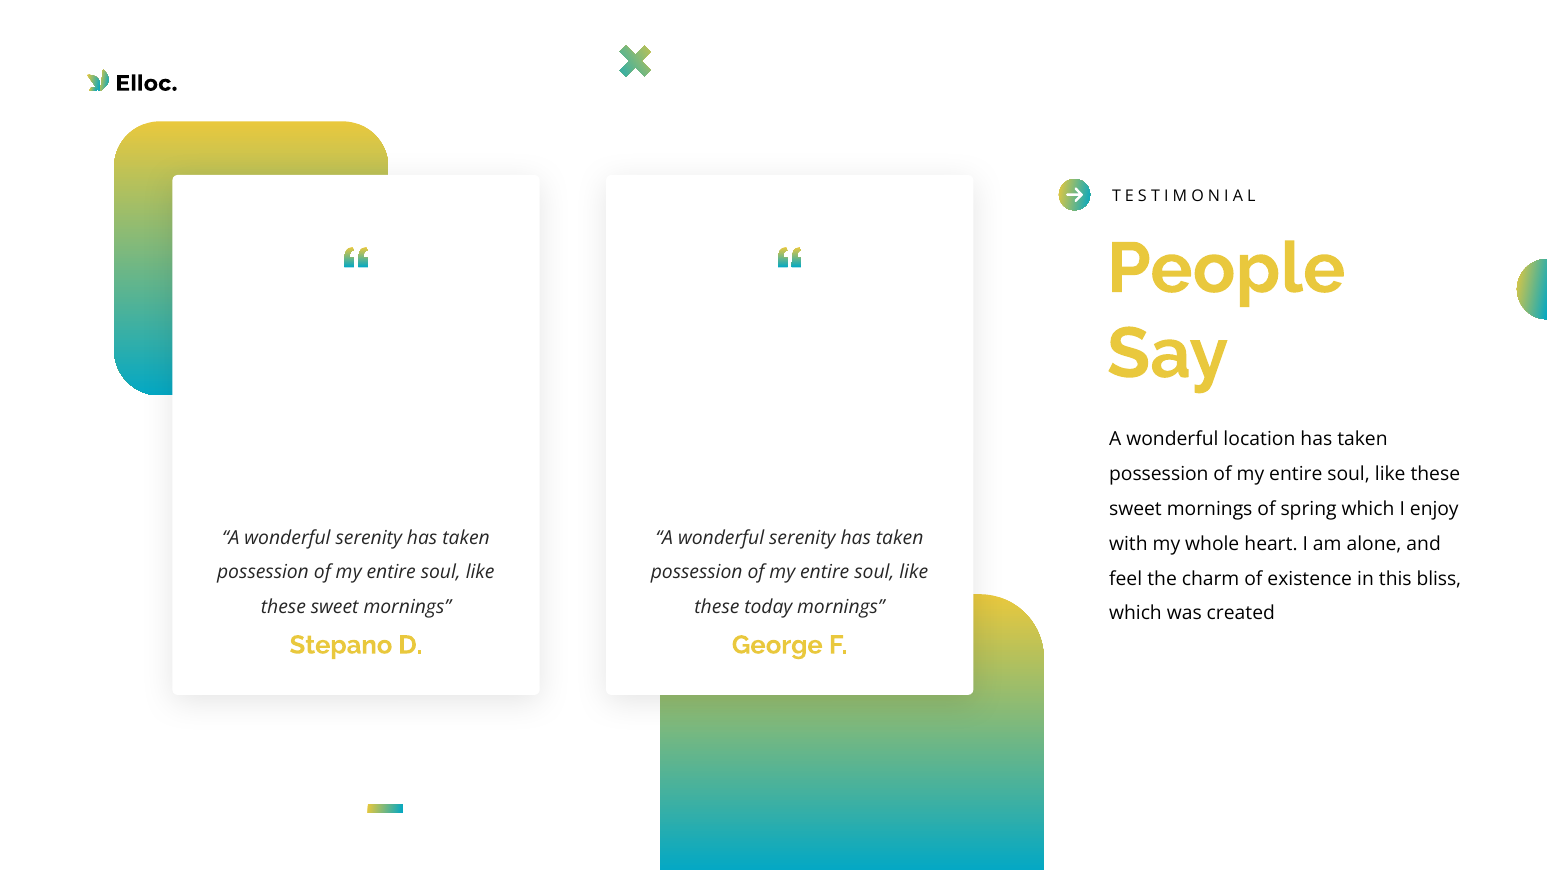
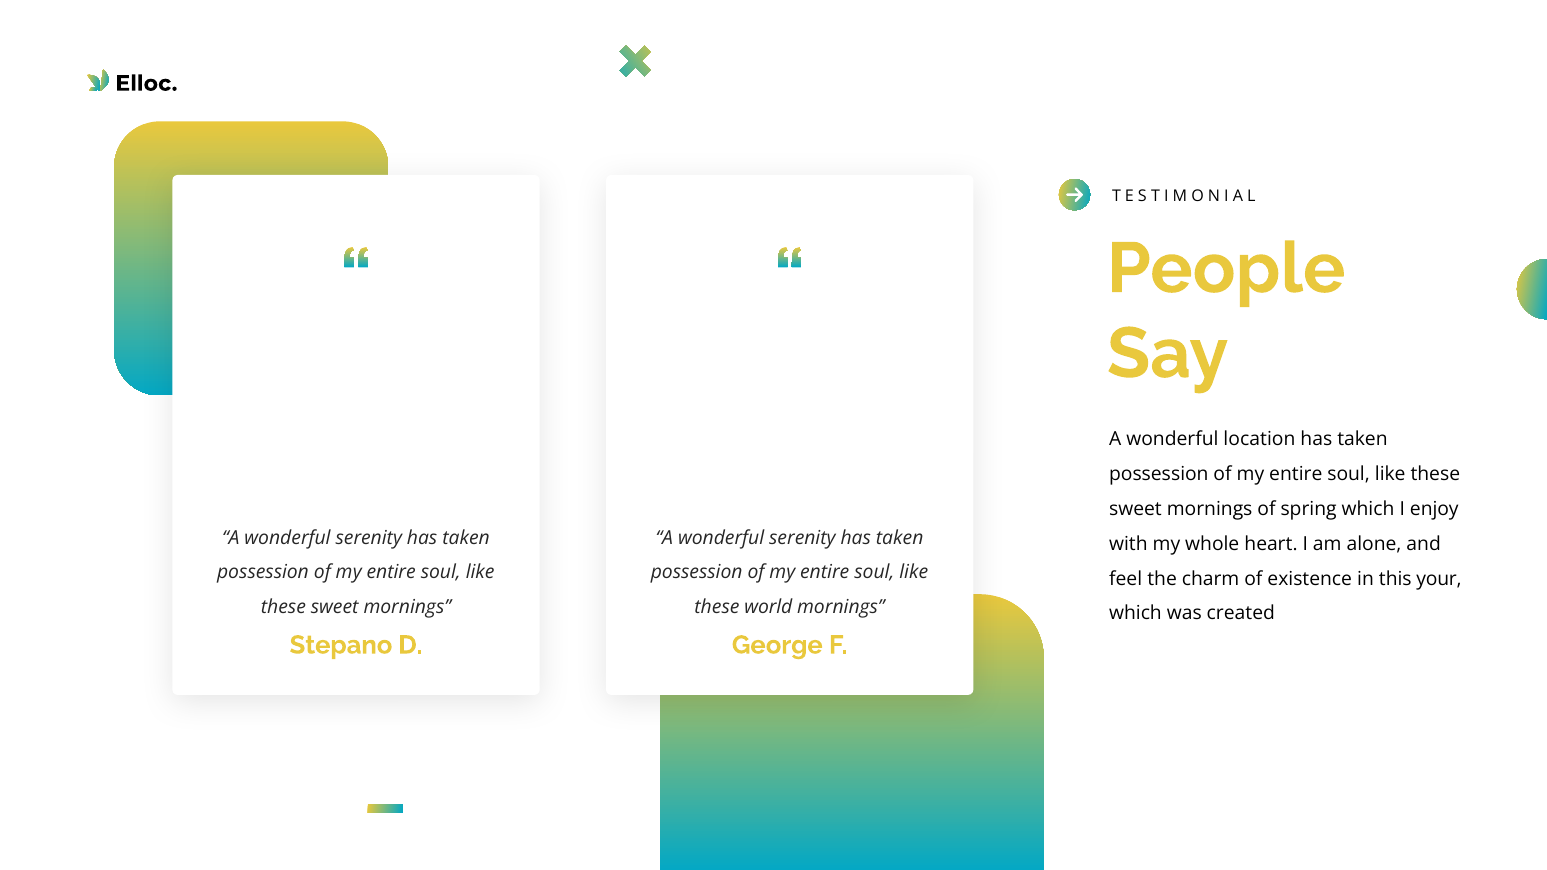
bliss: bliss -> your (1439, 579)
today: today -> world (768, 607)
